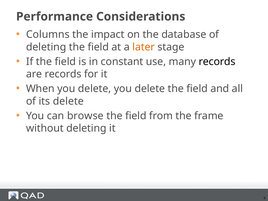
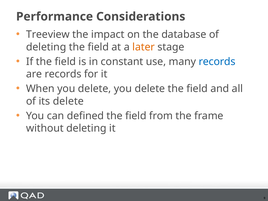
Columns: Columns -> Treeview (48, 34)
records colour: black -> blue (217, 62)
browse: browse -> defined (85, 116)
